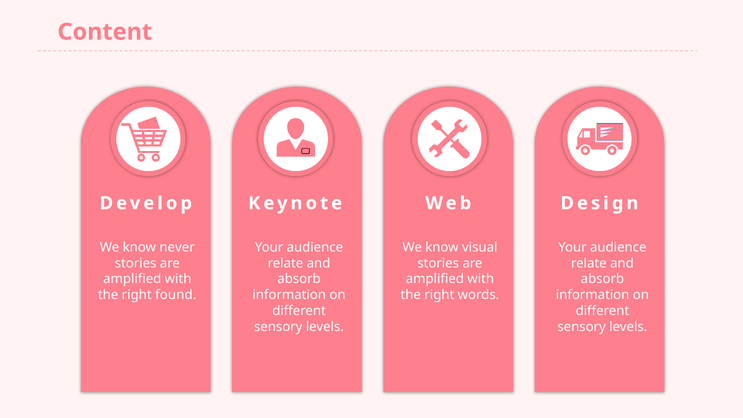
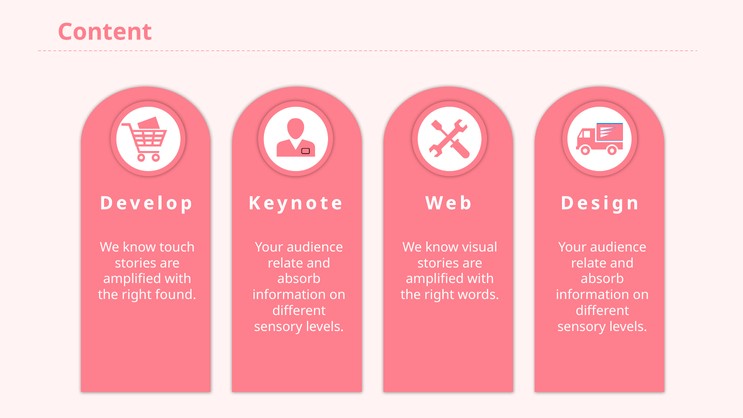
never: never -> touch (177, 247)
